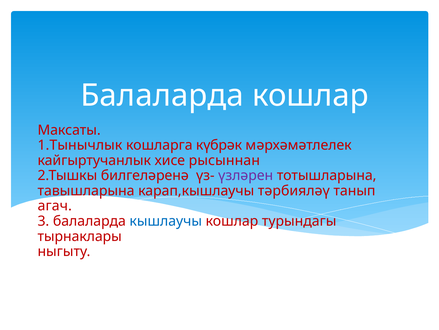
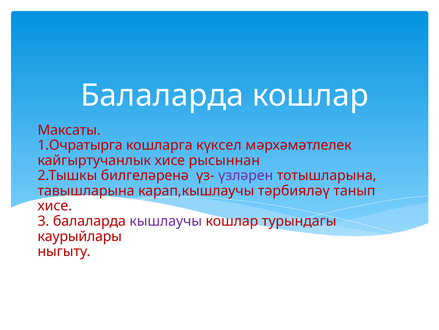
1.Тынычлык: 1.Тынычлык -> 1.Очратырга (80, 145)
күбрәк: күбрәк -> күксел (219, 145)
агач: агач -> хисе (55, 206)
кышлаучы colour: blue -> purple (166, 221)
тырнаклары: тырнаклары -> каурыйлары (80, 236)
